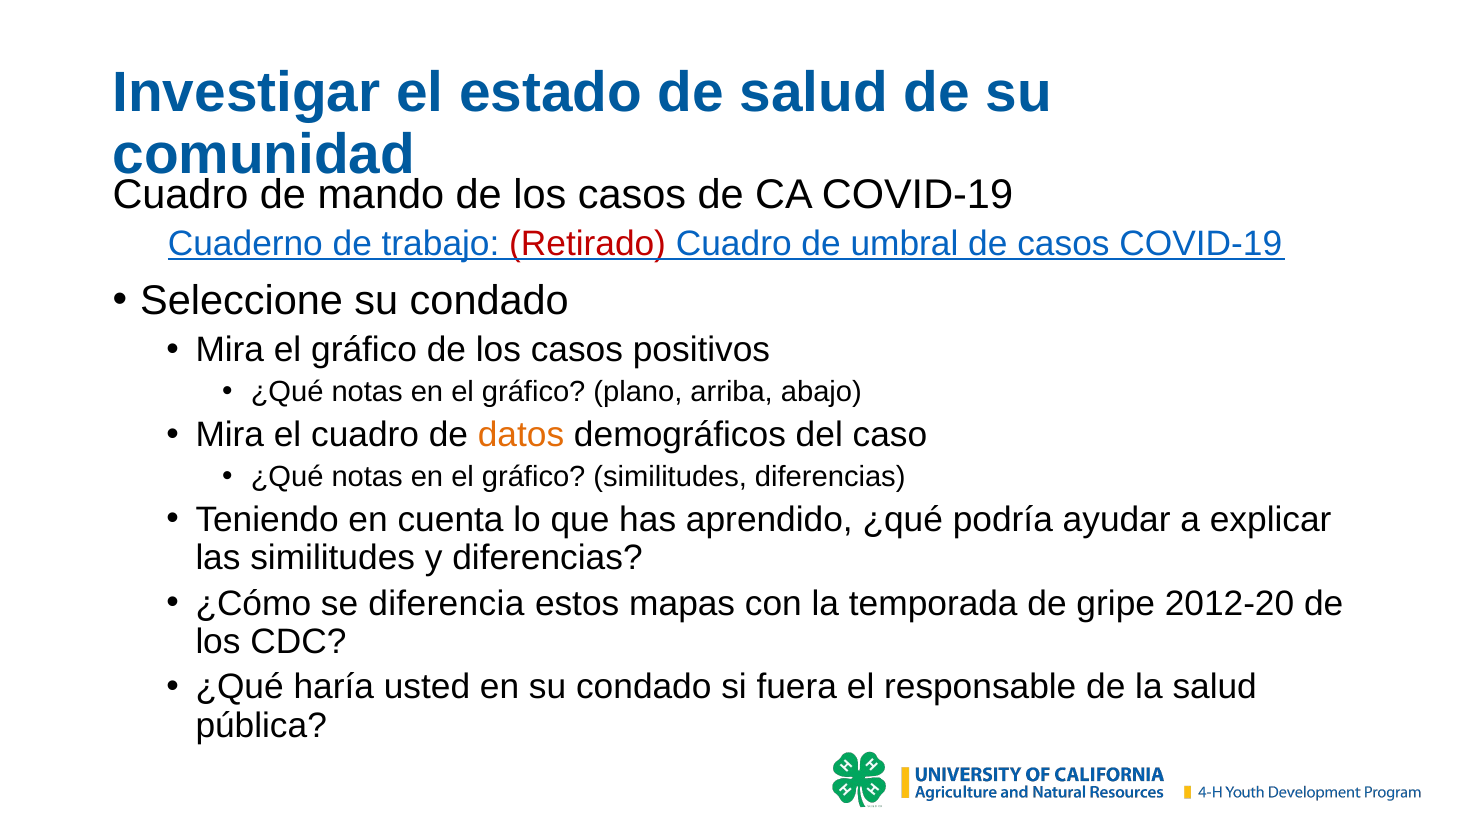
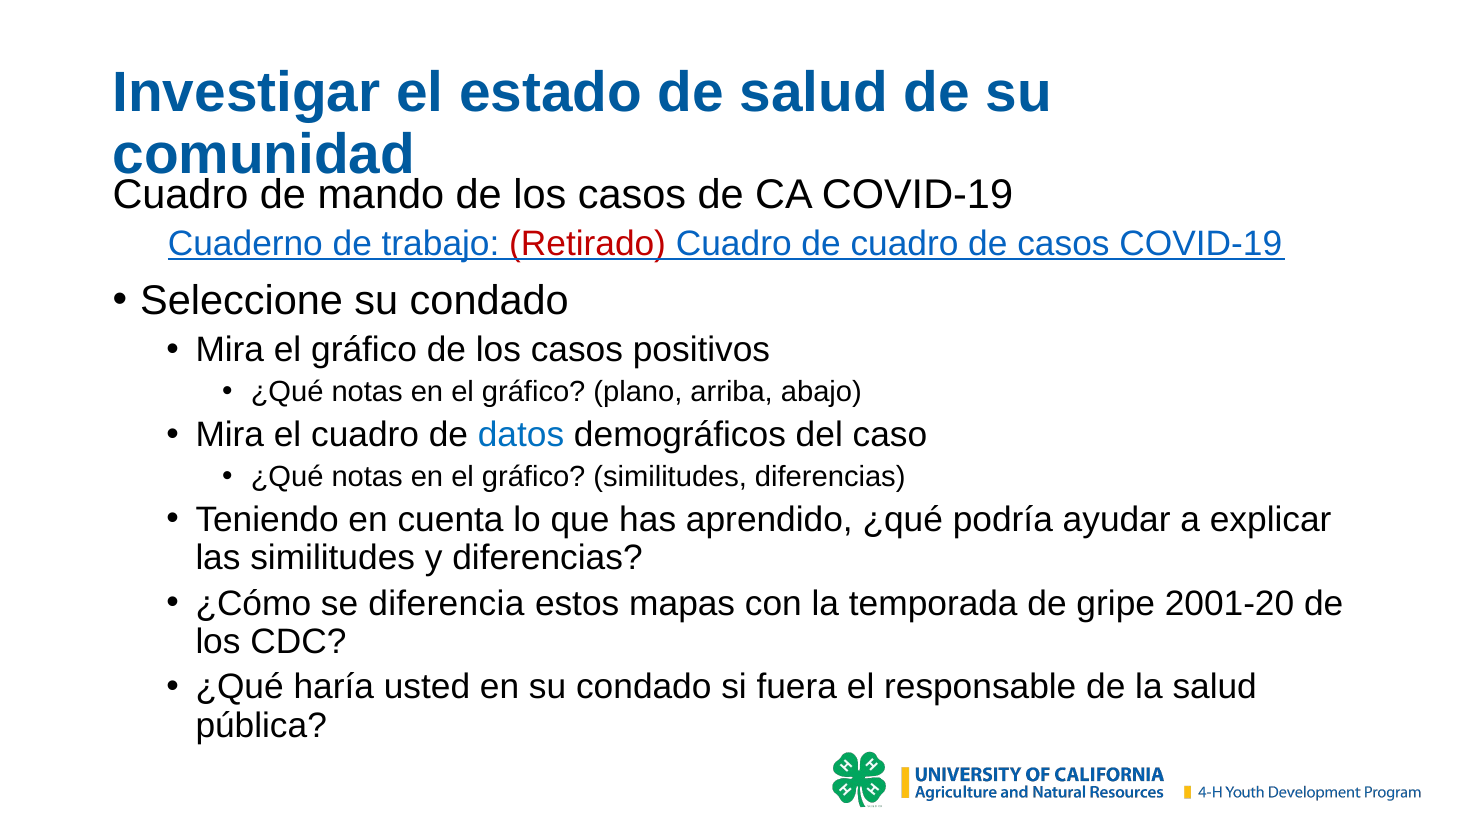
de umbral: umbral -> cuadro (904, 244)
datos colour: orange -> blue (521, 435)
2012-20: 2012-20 -> 2001-20 (1230, 603)
